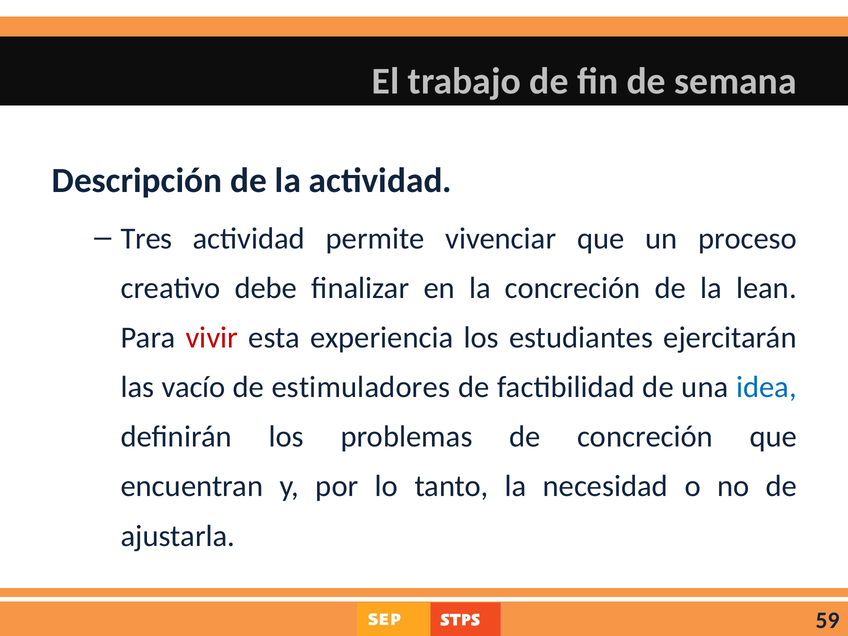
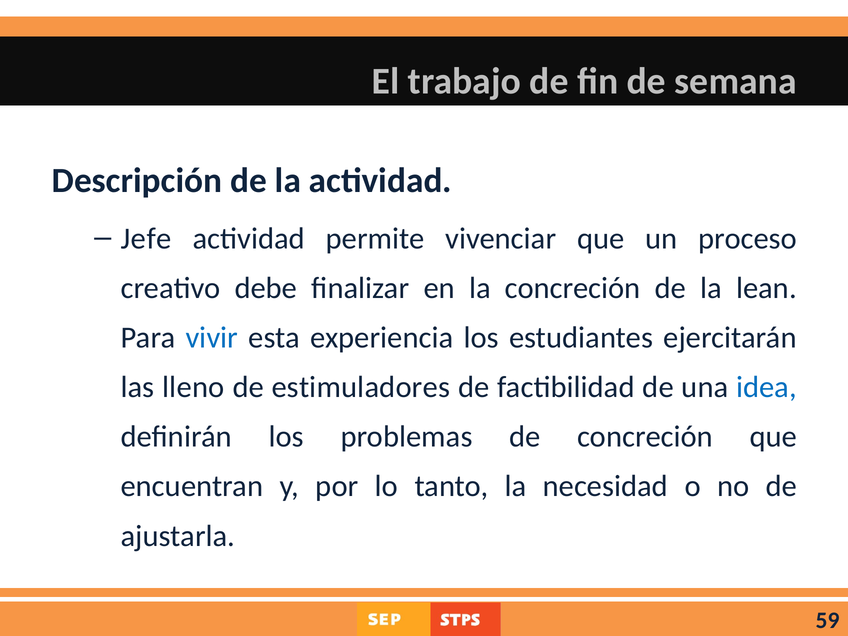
Tres: Tres -> Jefe (146, 238)
vivir colour: red -> blue (212, 338)
vacío: vacío -> lleno (193, 387)
